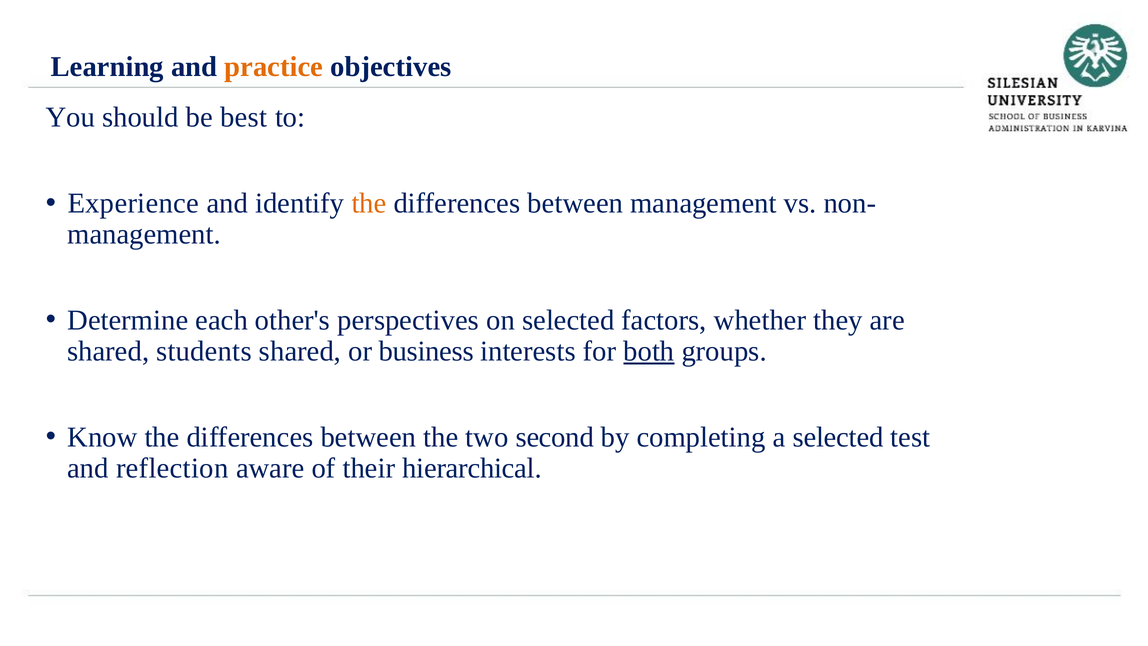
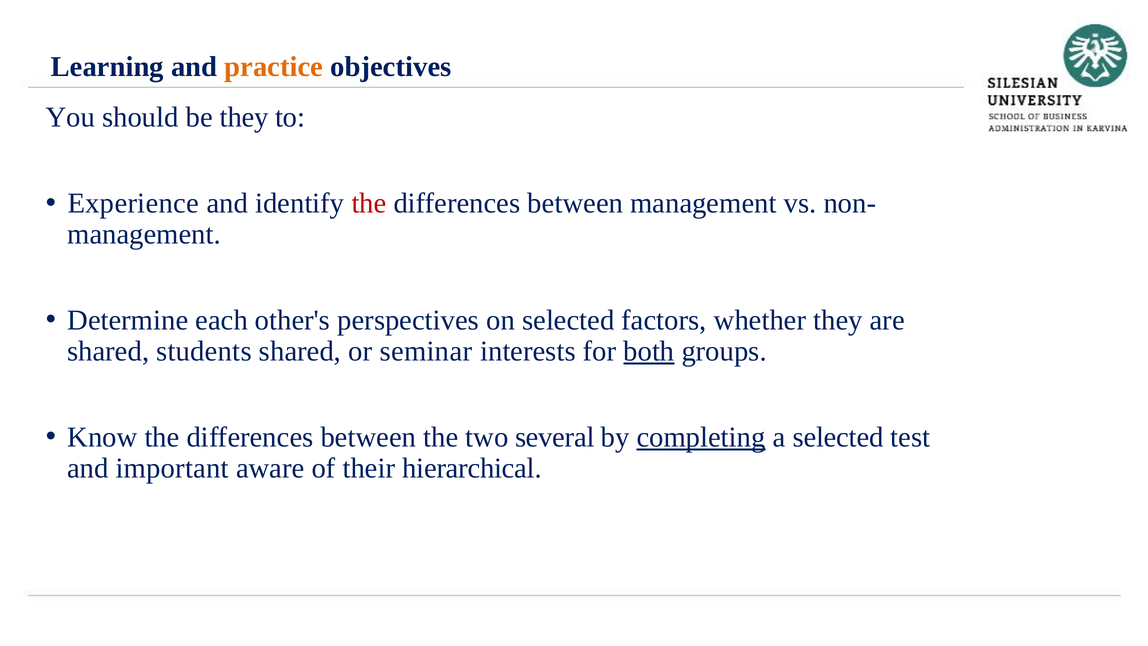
be best: best -> they (244, 117)
the colour: orange -> red (369, 203)
business: business -> seminar (426, 351)
second: second -> several (555, 437)
completing underline: none -> present (701, 437)
reflection: reflection -> important (172, 468)
